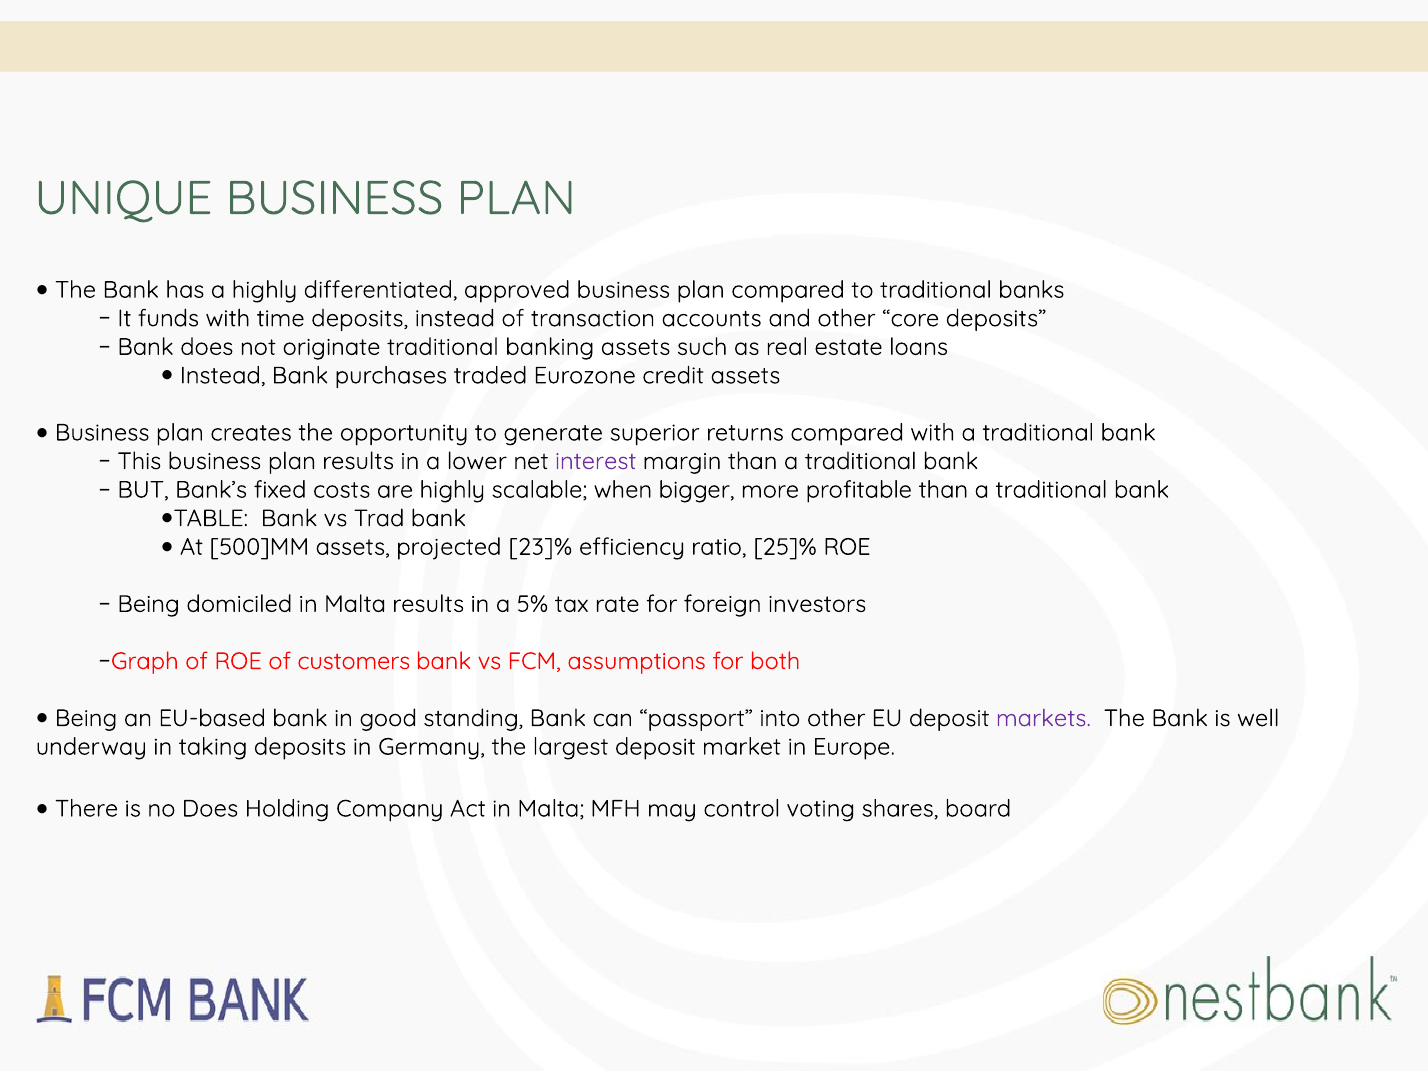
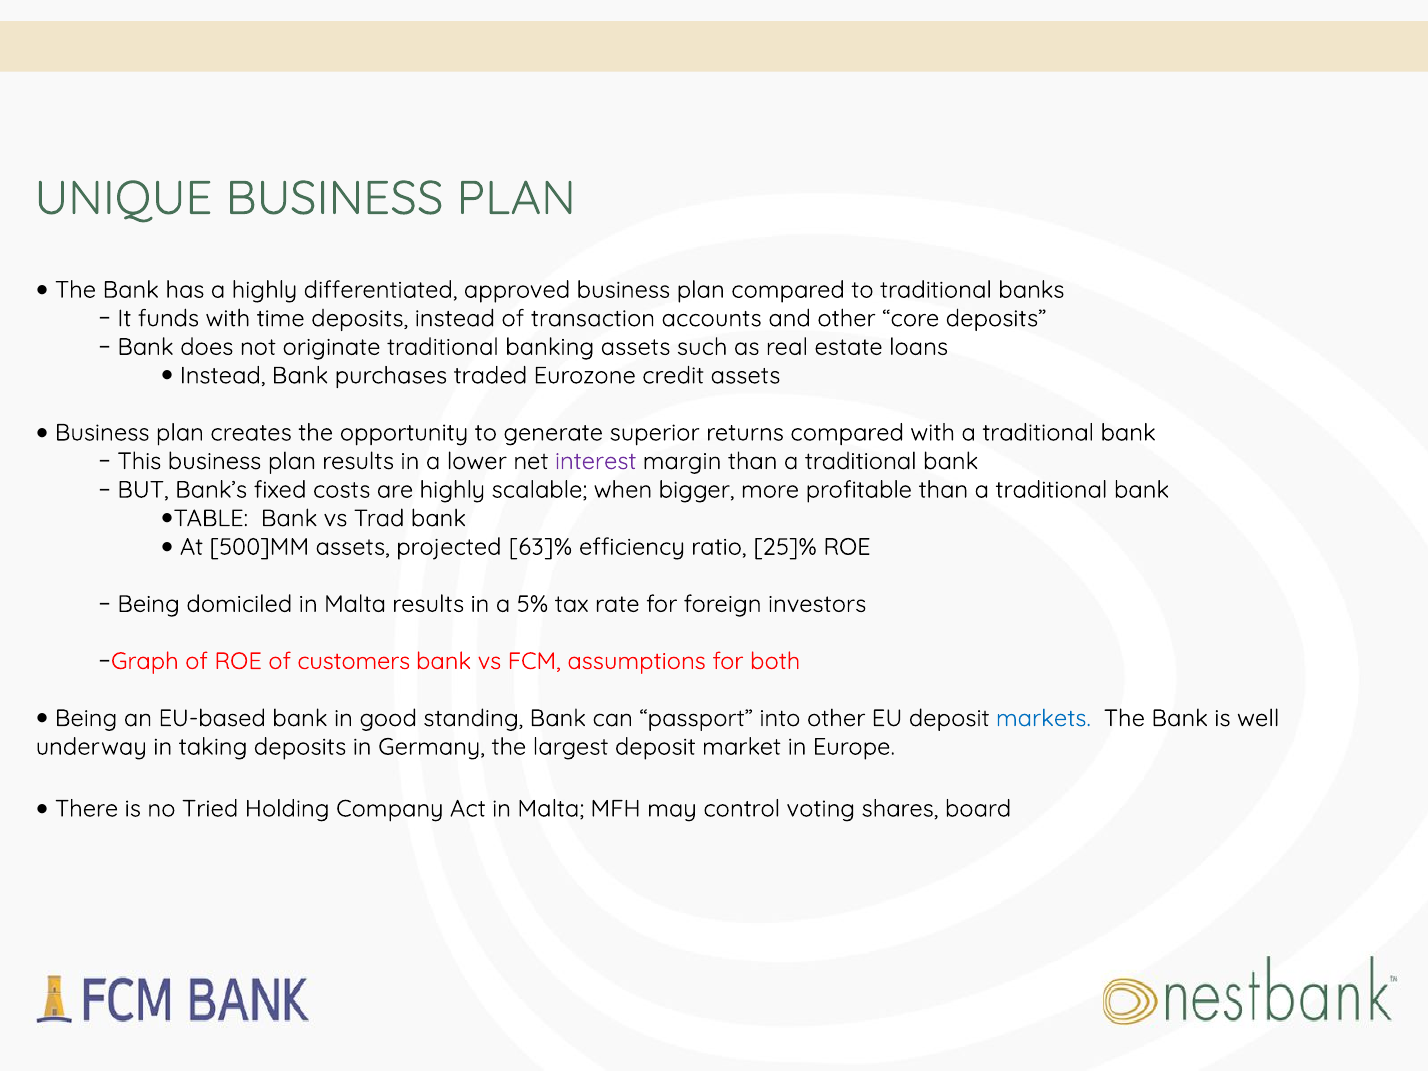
23]%: 23]% -> 63]% (540, 547)
markets colour: purple -> blue (1043, 718)
no Does: Does -> Tried (210, 809)
